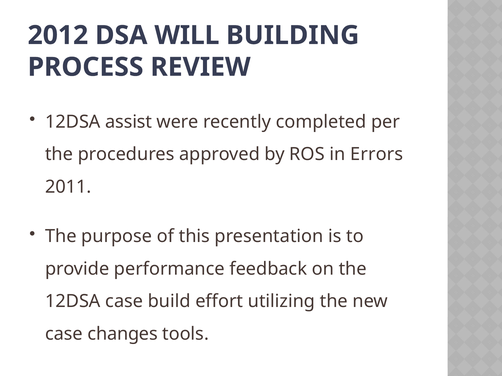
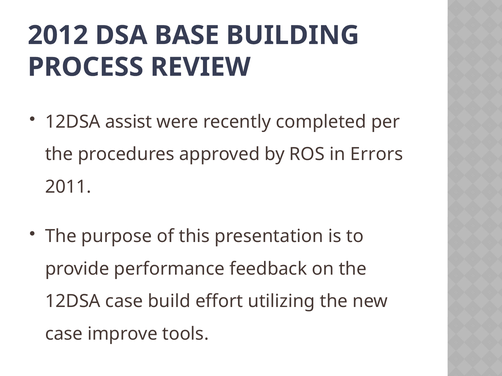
WILL: WILL -> BASE (187, 35)
changes: changes -> improve (123, 334)
